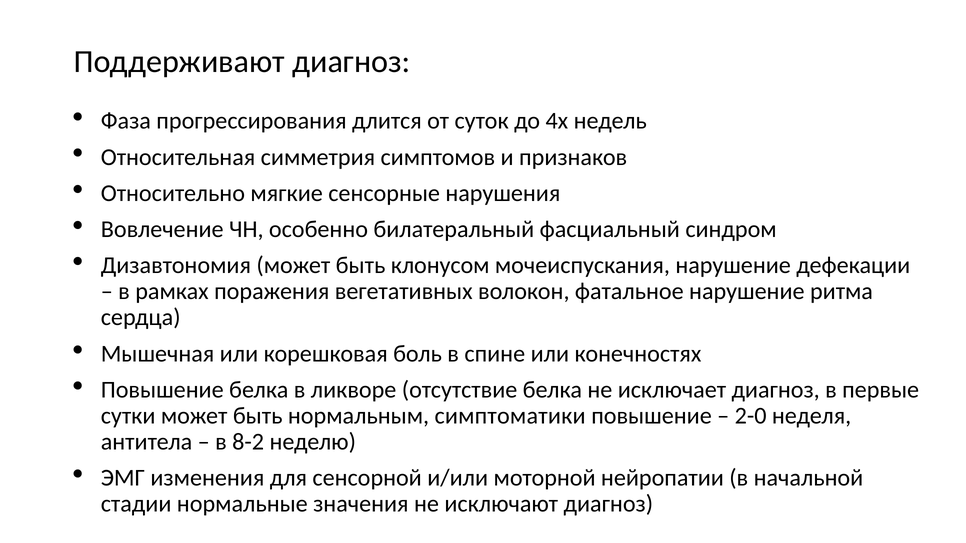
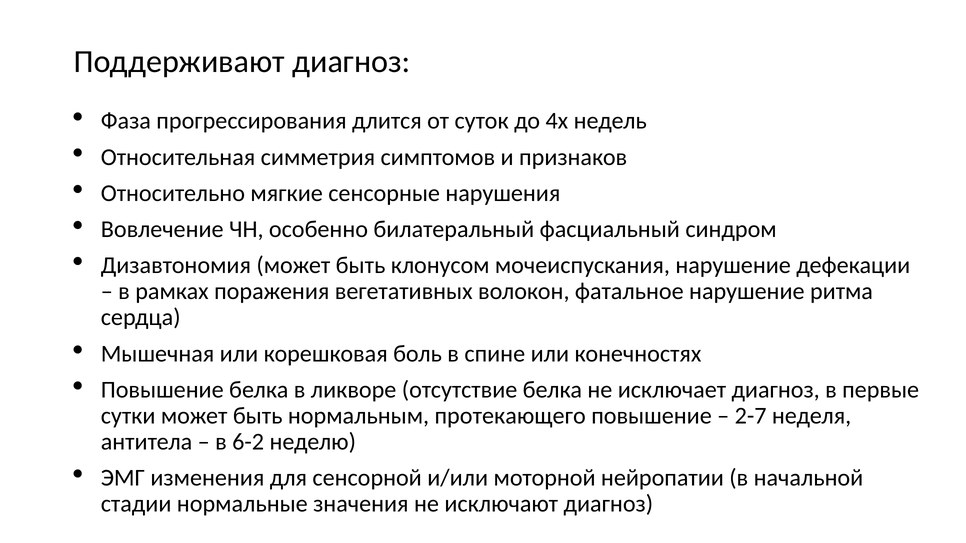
симптоматики: симптоматики -> протекающего (510, 416)
2-0: 2-0 -> 2-7 (751, 416)
8-2: 8-2 -> 6-2 (248, 442)
